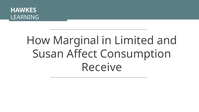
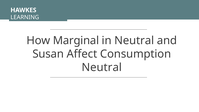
in Limited: Limited -> Neutral (134, 40)
Receive: Receive -> Neutral (102, 67)
